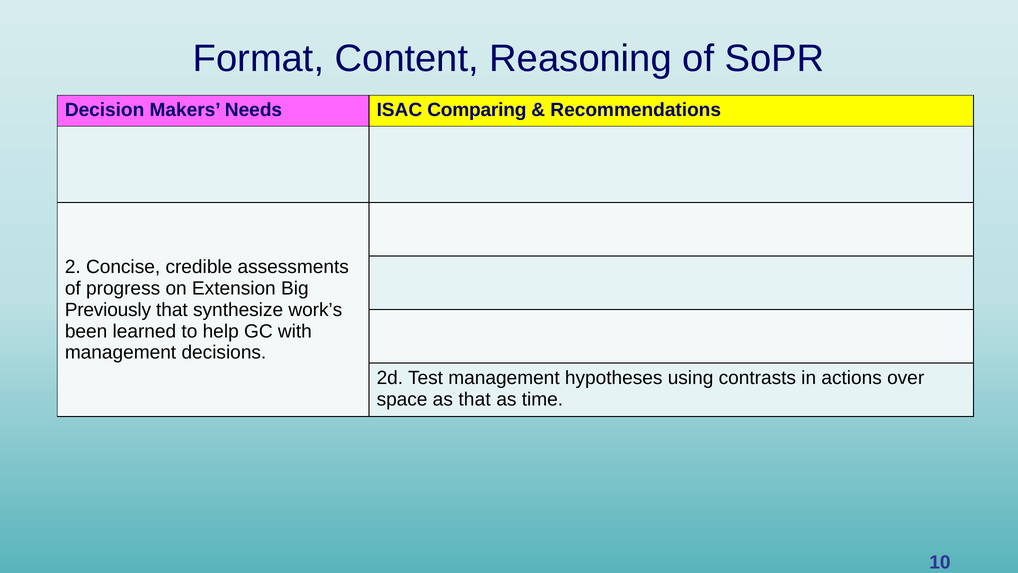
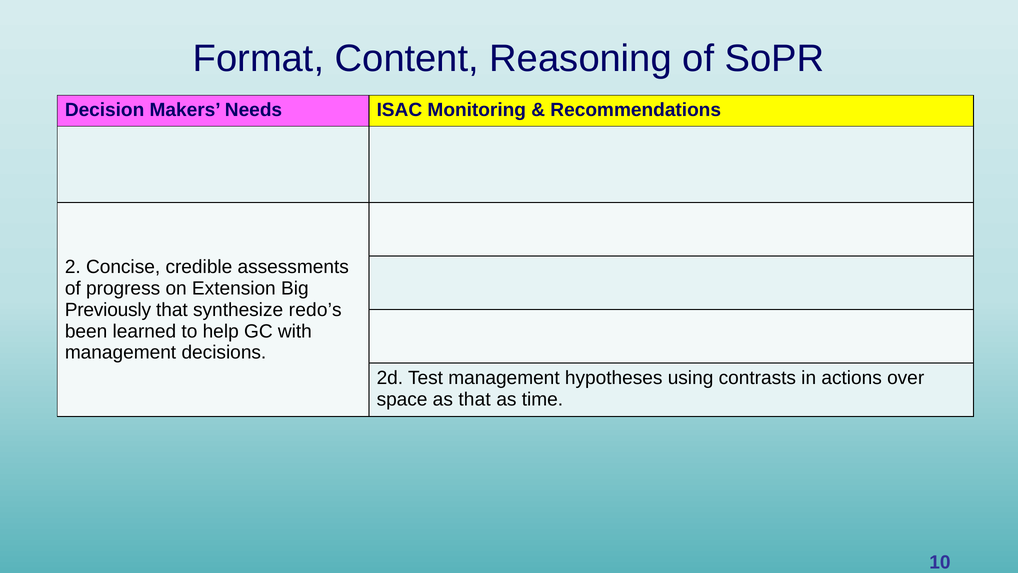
Comparing: Comparing -> Monitoring (477, 110)
work’s: work’s -> redo’s (315, 310)
